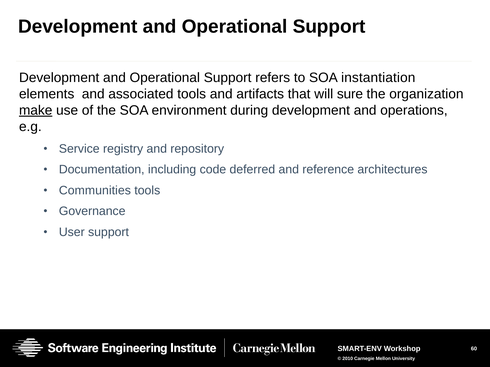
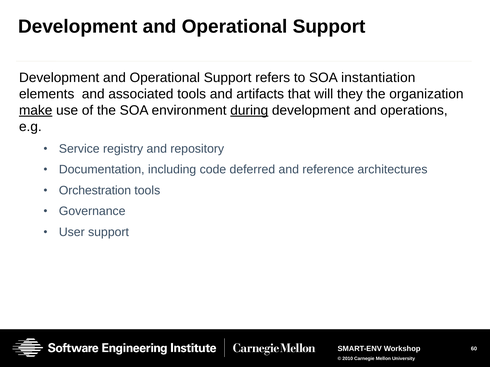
sure: sure -> they (350, 94)
during underline: none -> present (249, 110)
Communities: Communities -> Orchestration (95, 191)
